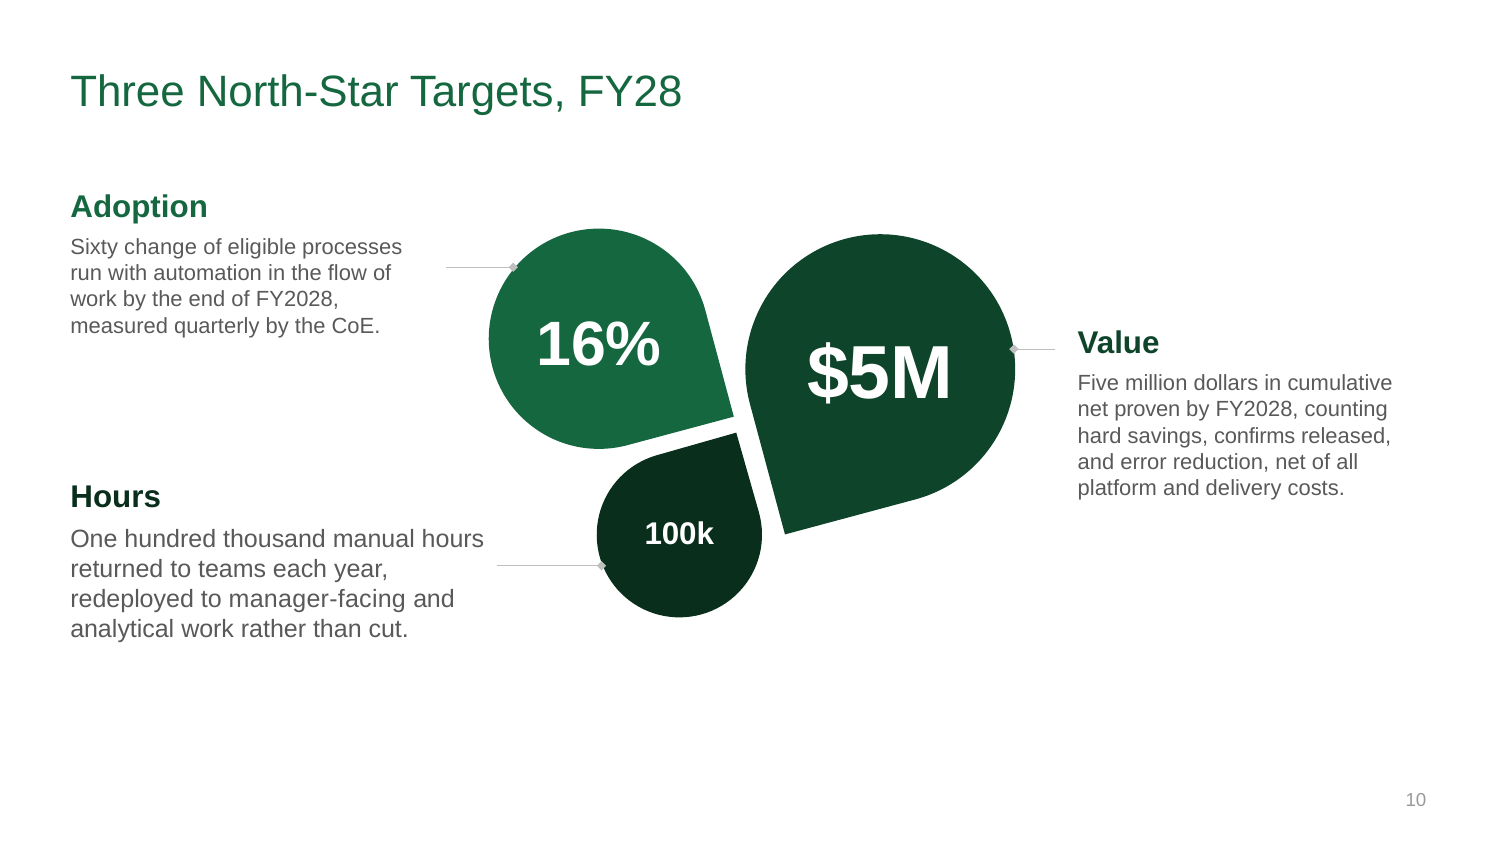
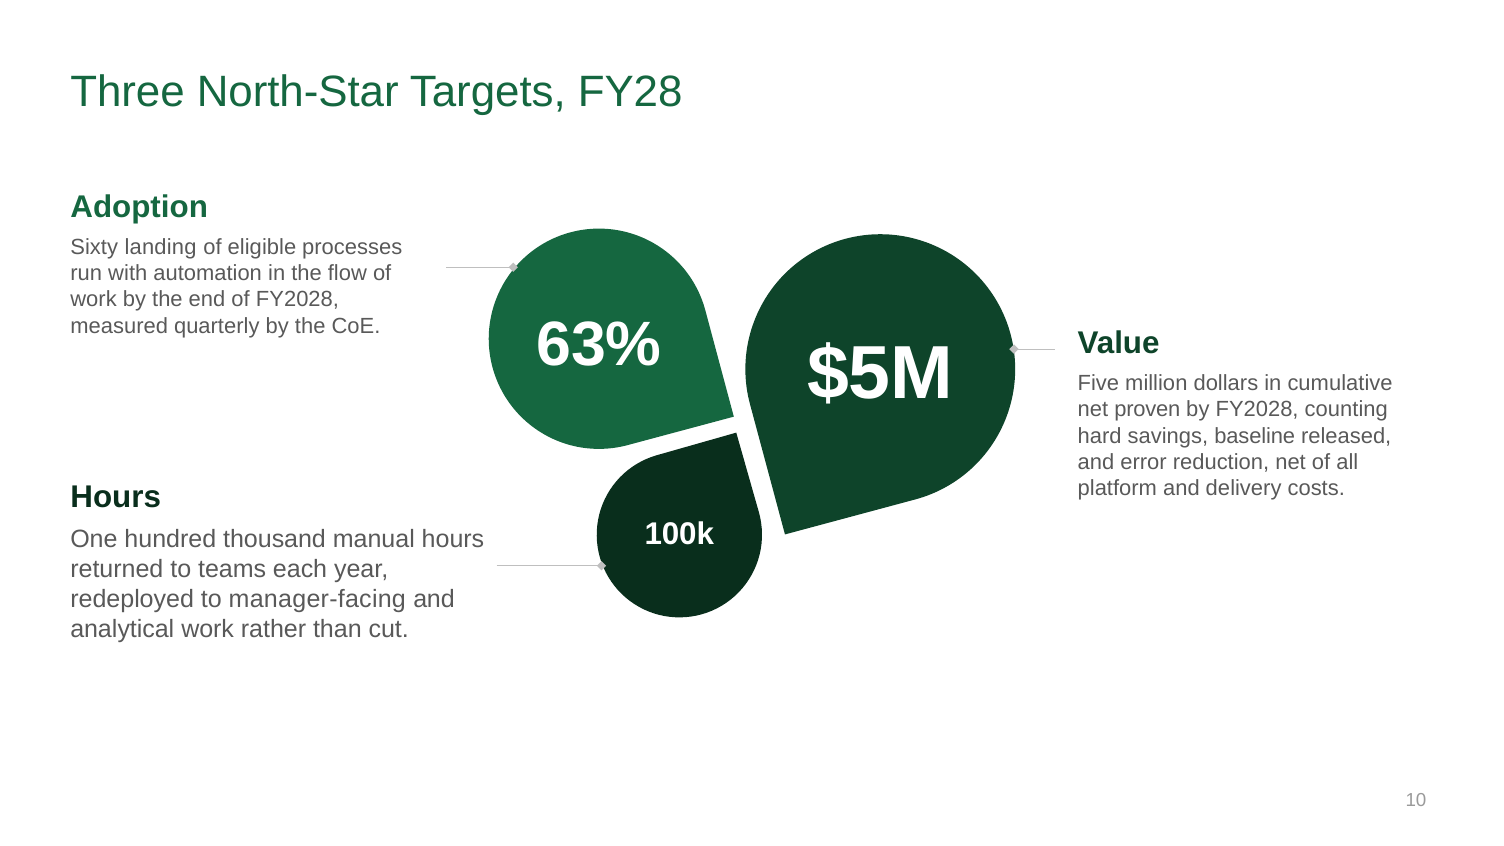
change: change -> landing (161, 247)
16%: 16% -> 63% (599, 344)
confirms: confirms -> baseline (1255, 436)
